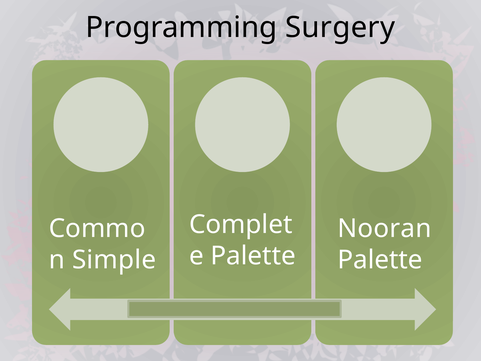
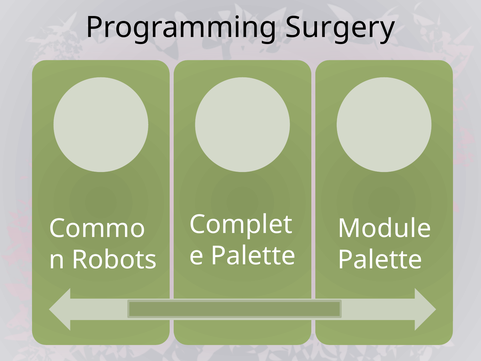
Nooran: Nooran -> Module (385, 228)
Simple: Simple -> Robots (114, 260)
